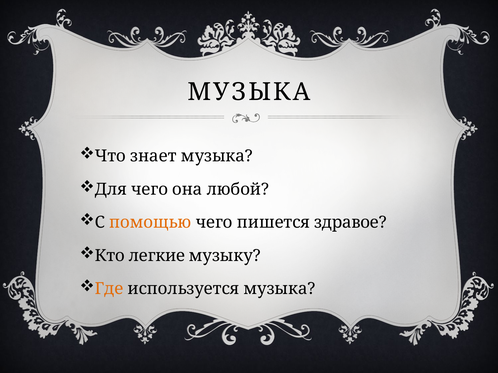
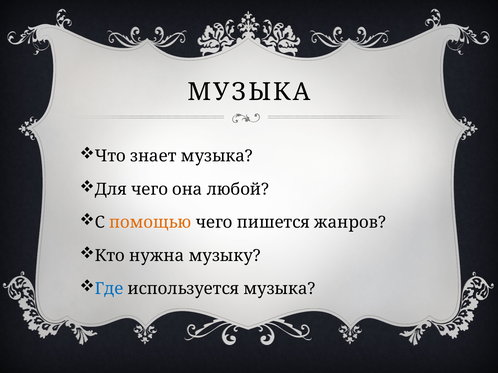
здравое: здравое -> жанров (350, 223)
легкие: легкие -> нужна (157, 256)
Где colour: orange -> blue (109, 289)
